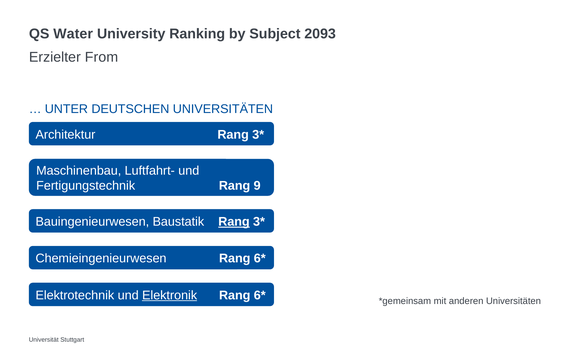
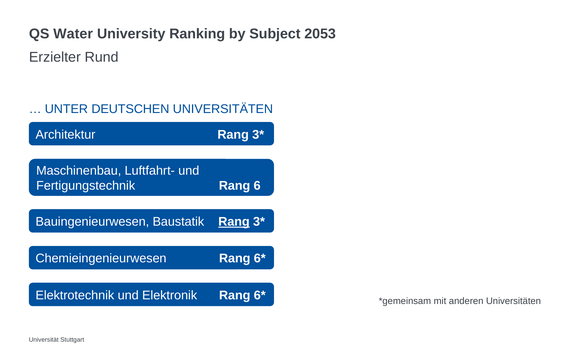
2093: 2093 -> 2053 (320, 34)
From: From -> Rund (102, 57)
9: 9 -> 6 (257, 186)
Elektronik underline: present -> none (170, 295)
